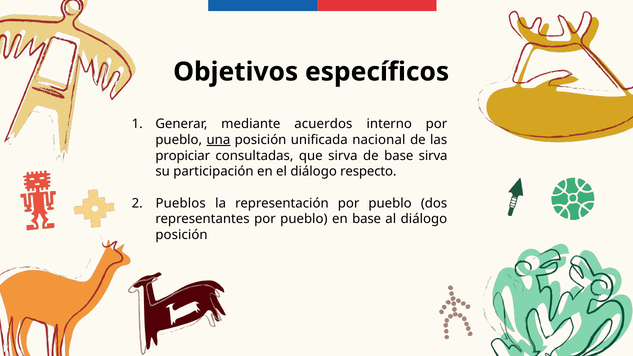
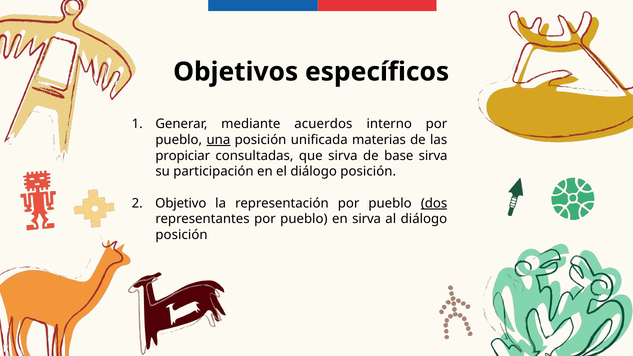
nacional: nacional -> materias (379, 140)
el diálogo respecto: respecto -> posición (368, 172)
Pueblos: Pueblos -> Objetivo (181, 203)
dos underline: none -> present (434, 203)
en base: base -> sirva (367, 219)
